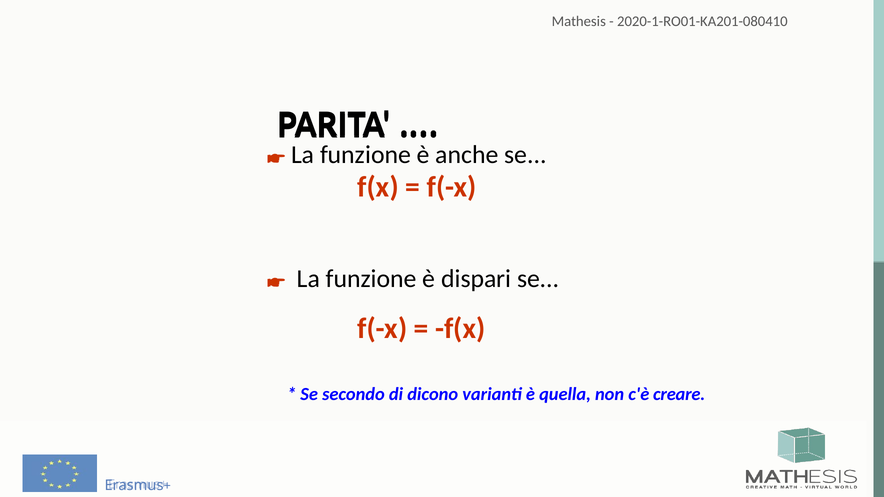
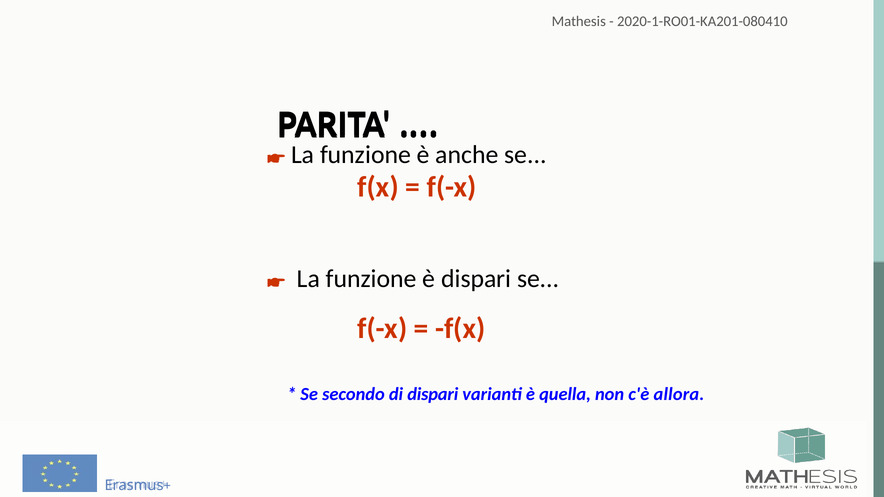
di dicono: dicono -> dispari (433, 394)
creare: creare -> allora (679, 394)
